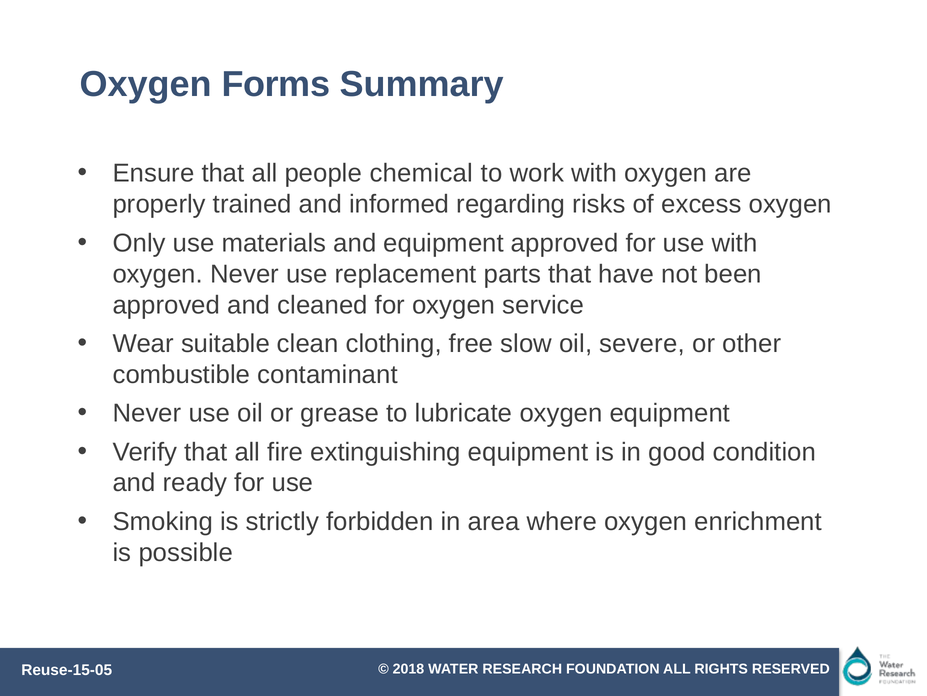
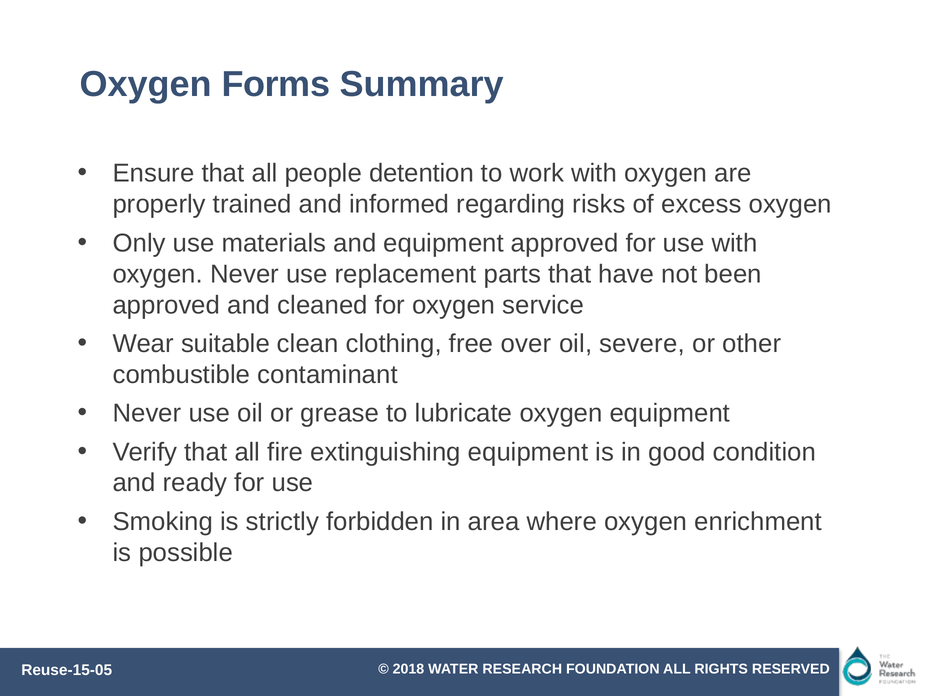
chemical: chemical -> detention (421, 173)
slow: slow -> over (526, 343)
